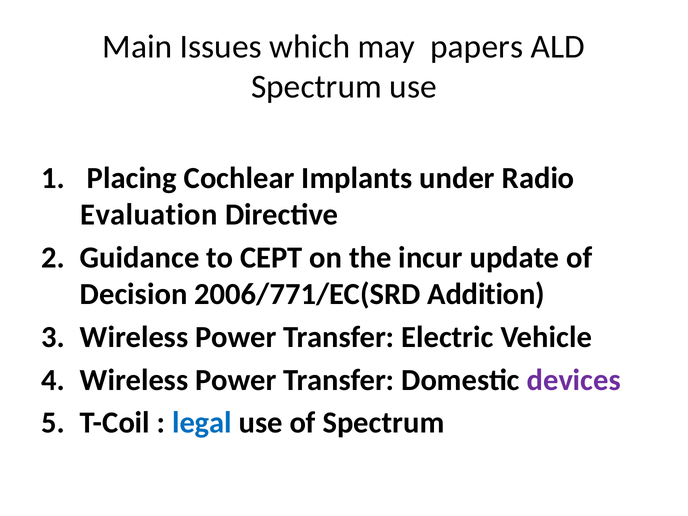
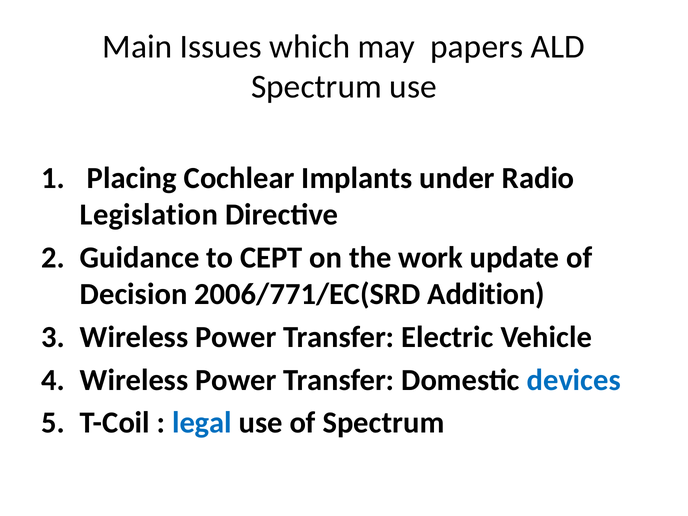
Evaluation: Evaluation -> Legislation (149, 215)
incur: incur -> work (431, 258)
devices colour: purple -> blue (574, 380)
